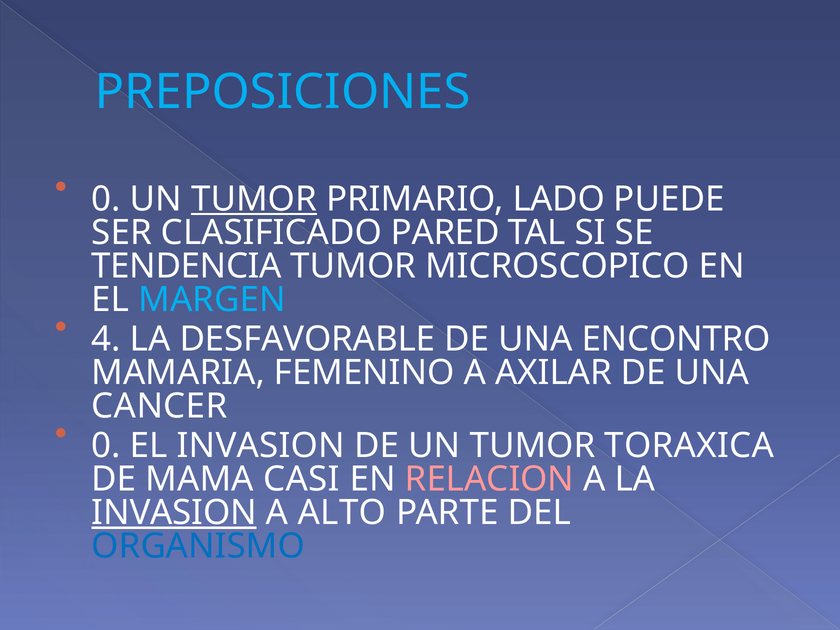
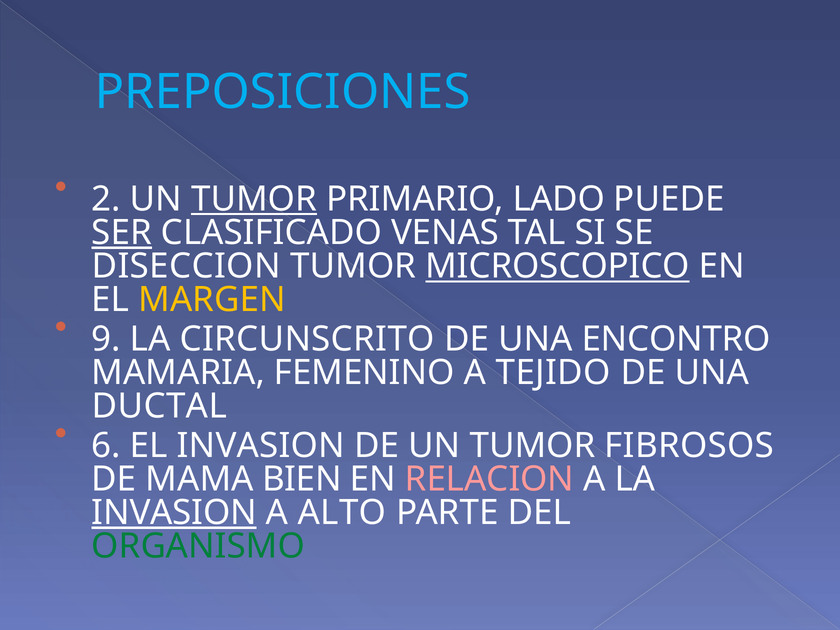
0: 0 -> 2 (106, 199)
SER underline: none -> present (122, 233)
PARED: PARED -> VENAS (445, 233)
TENDENCIA: TENDENCIA -> DISECCION (186, 266)
MICROSCOPICO underline: none -> present (558, 266)
MARGEN colour: light blue -> yellow (212, 300)
4: 4 -> 9 (106, 339)
DESFAVORABLE: DESFAVORABLE -> CIRCUNSCRITO (307, 339)
AXILAR: AXILAR -> TEJIDO (553, 373)
CANCER: CANCER -> DUCTAL (159, 406)
0: 0 -> 6 (106, 446)
TORAXICA: TORAXICA -> FIBROSOS (689, 446)
CASI: CASI -> BIEN (302, 479)
ORGANISMO colour: blue -> green (198, 546)
